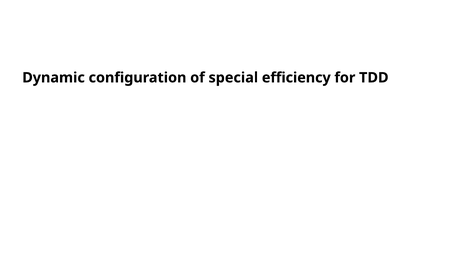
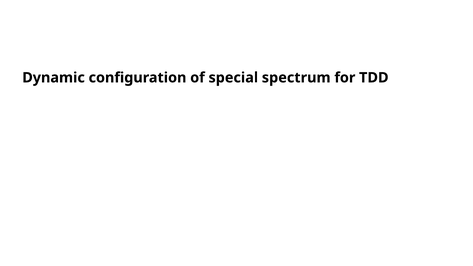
efficiency: efficiency -> spectrum (296, 78)
